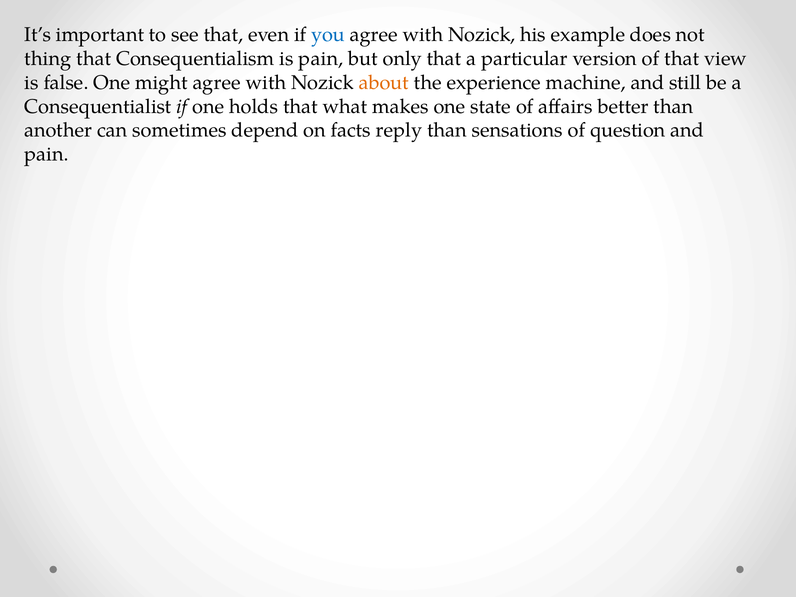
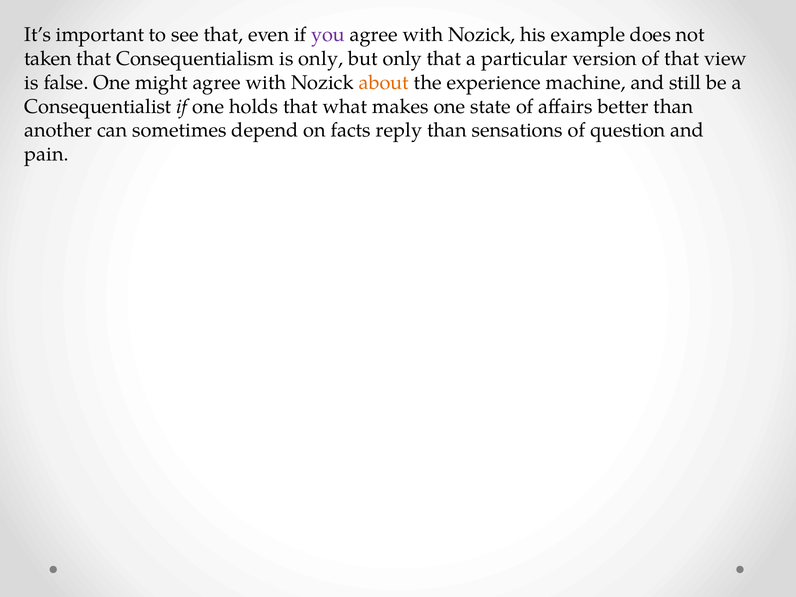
you colour: blue -> purple (328, 35)
thing: thing -> taken (48, 59)
is pain: pain -> only (321, 59)
